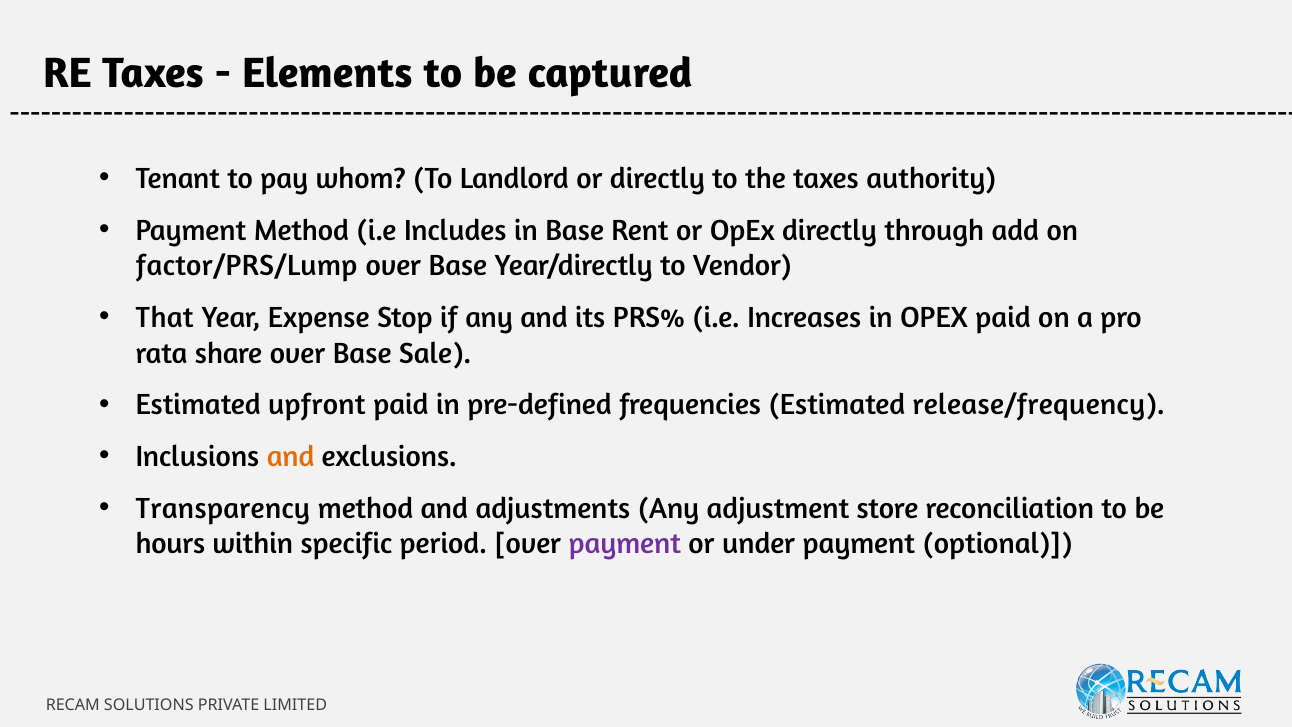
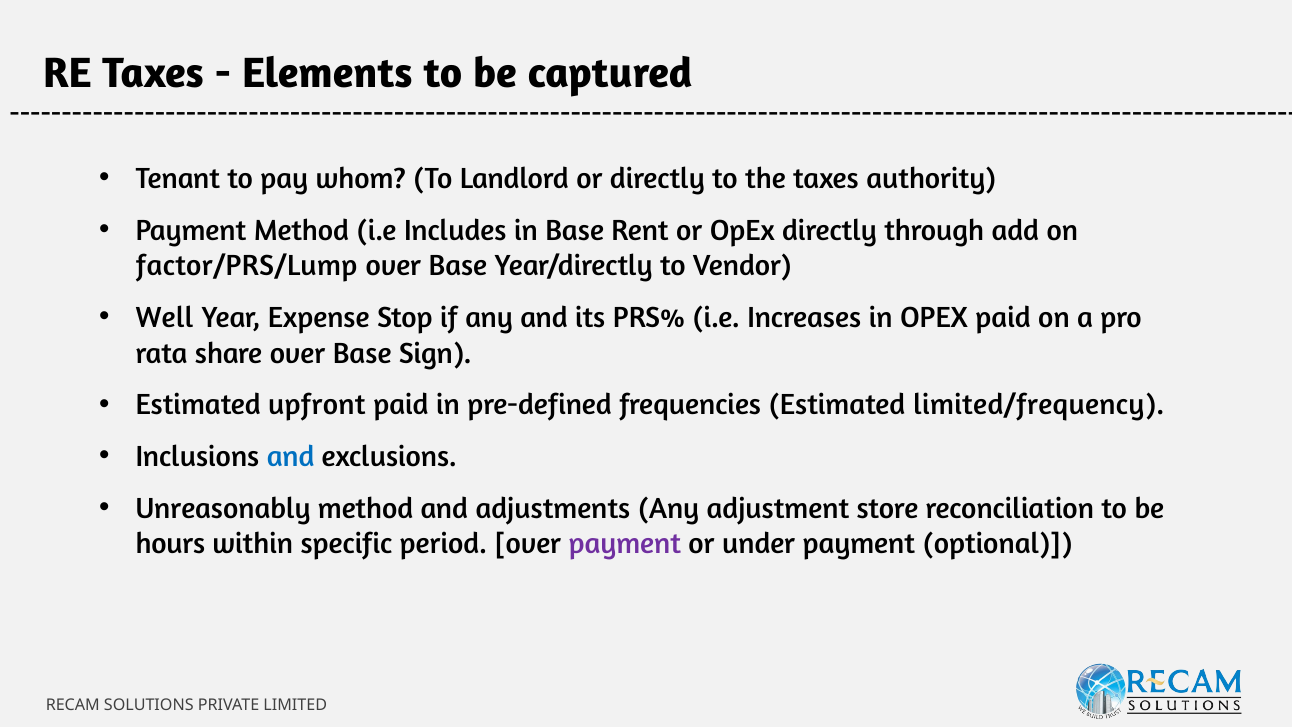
That: That -> Well (165, 318)
Sale: Sale -> Sign (435, 353)
release/frequency: release/frequency -> limited/frequency (1039, 405)
and colour: orange -> blue (291, 456)
Transparency: Transparency -> Unreasonably (223, 508)
